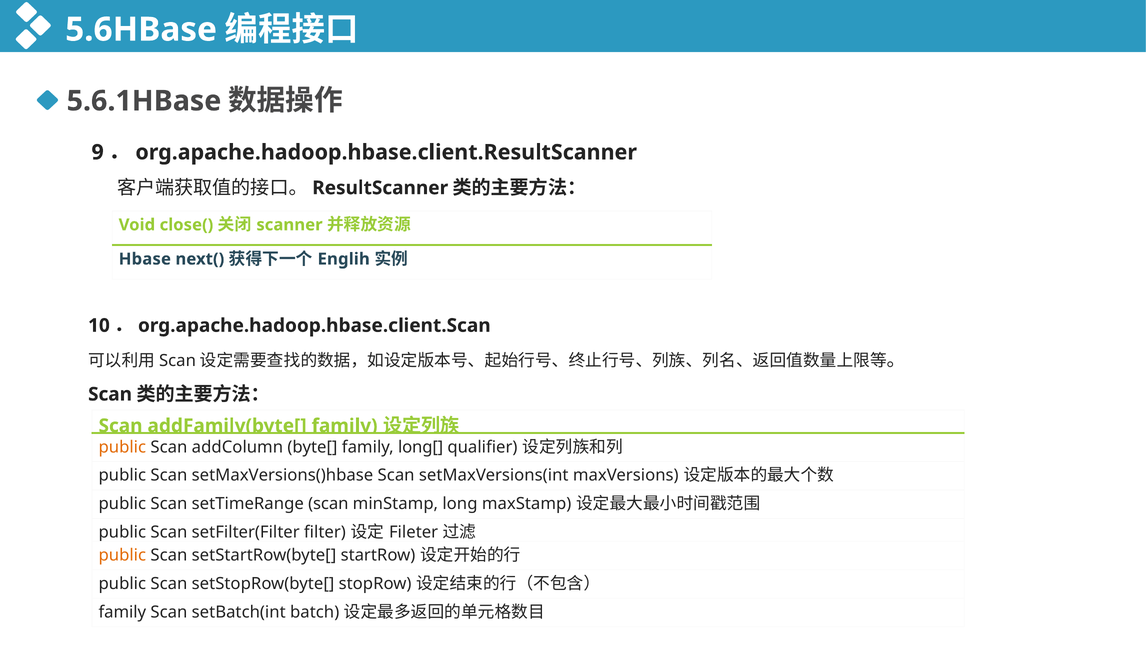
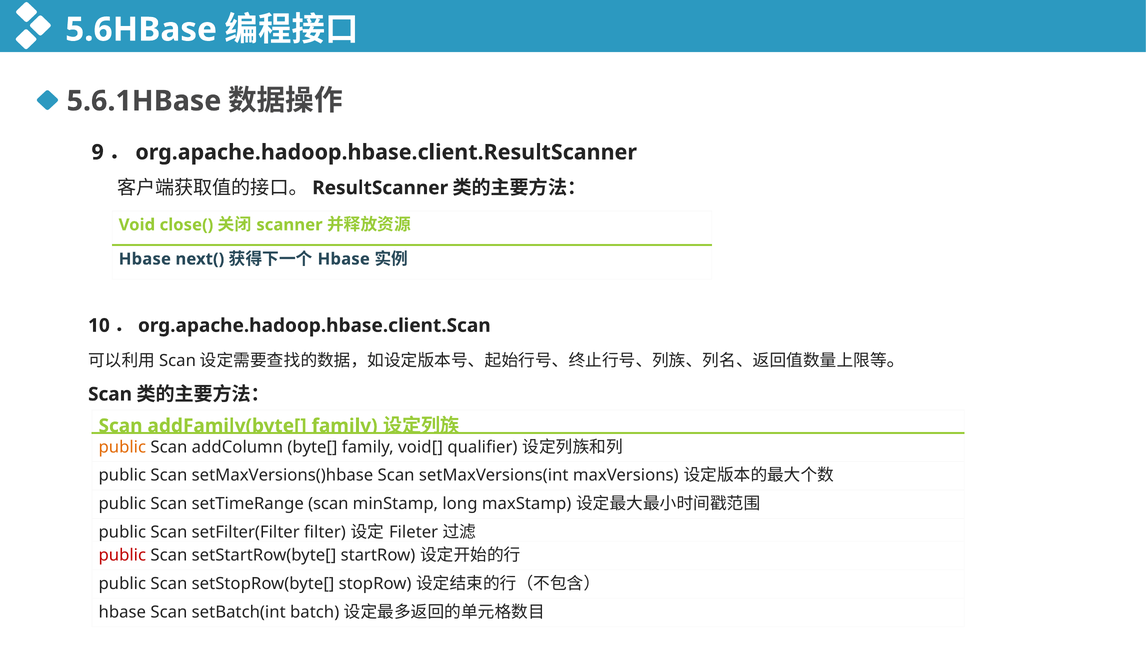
Englih: Englih -> Hbase (344, 259)
long[: long[ -> void[ (420, 447)
public colour: orange -> red (122, 555)
family: family -> hbase (122, 612)
